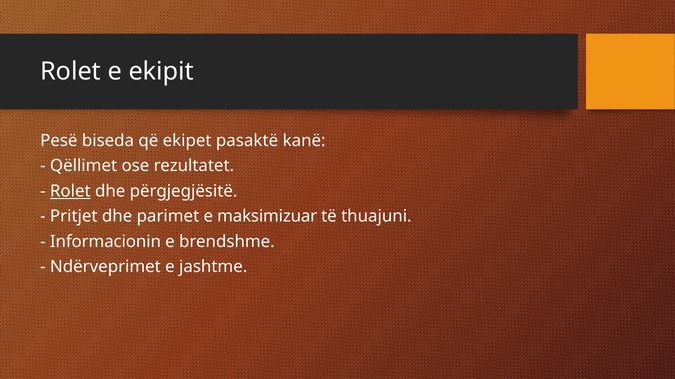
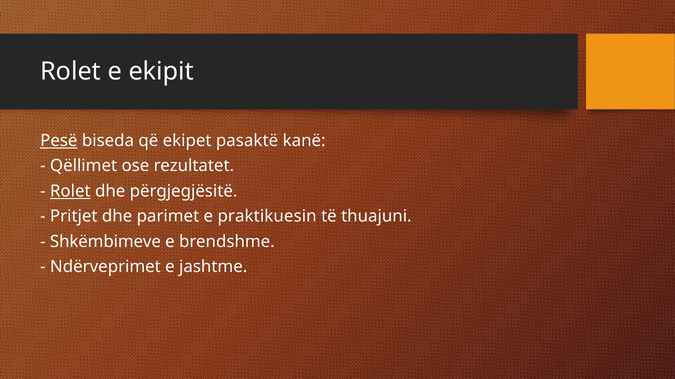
Pesë underline: none -> present (59, 141)
maksimizuar: maksimizuar -> praktikuesin (267, 217)
Informacionin: Informacionin -> Shkëmbimeve (105, 242)
